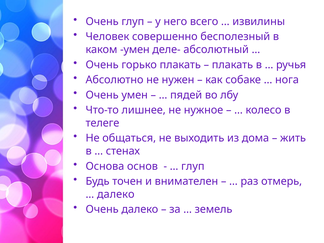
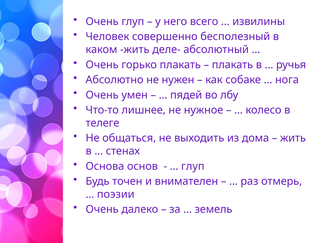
каком умен: умен -> жить (135, 50)
далеко: далеко -> поэзии (116, 194)
